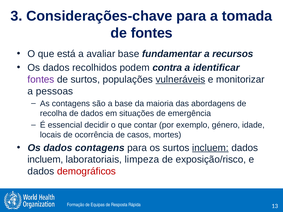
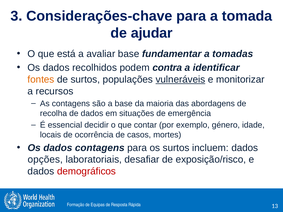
de fontes: fontes -> ajudar (152, 33)
recursos: recursos -> tomadas (233, 54)
fontes colour: purple -> orange (41, 79)
pessoas: pessoas -> recursos (55, 91)
incluem underline: present -> none (210, 148)
incluem: incluem -> opções (45, 160)
limpeza: limpeza -> desafiar (142, 160)
